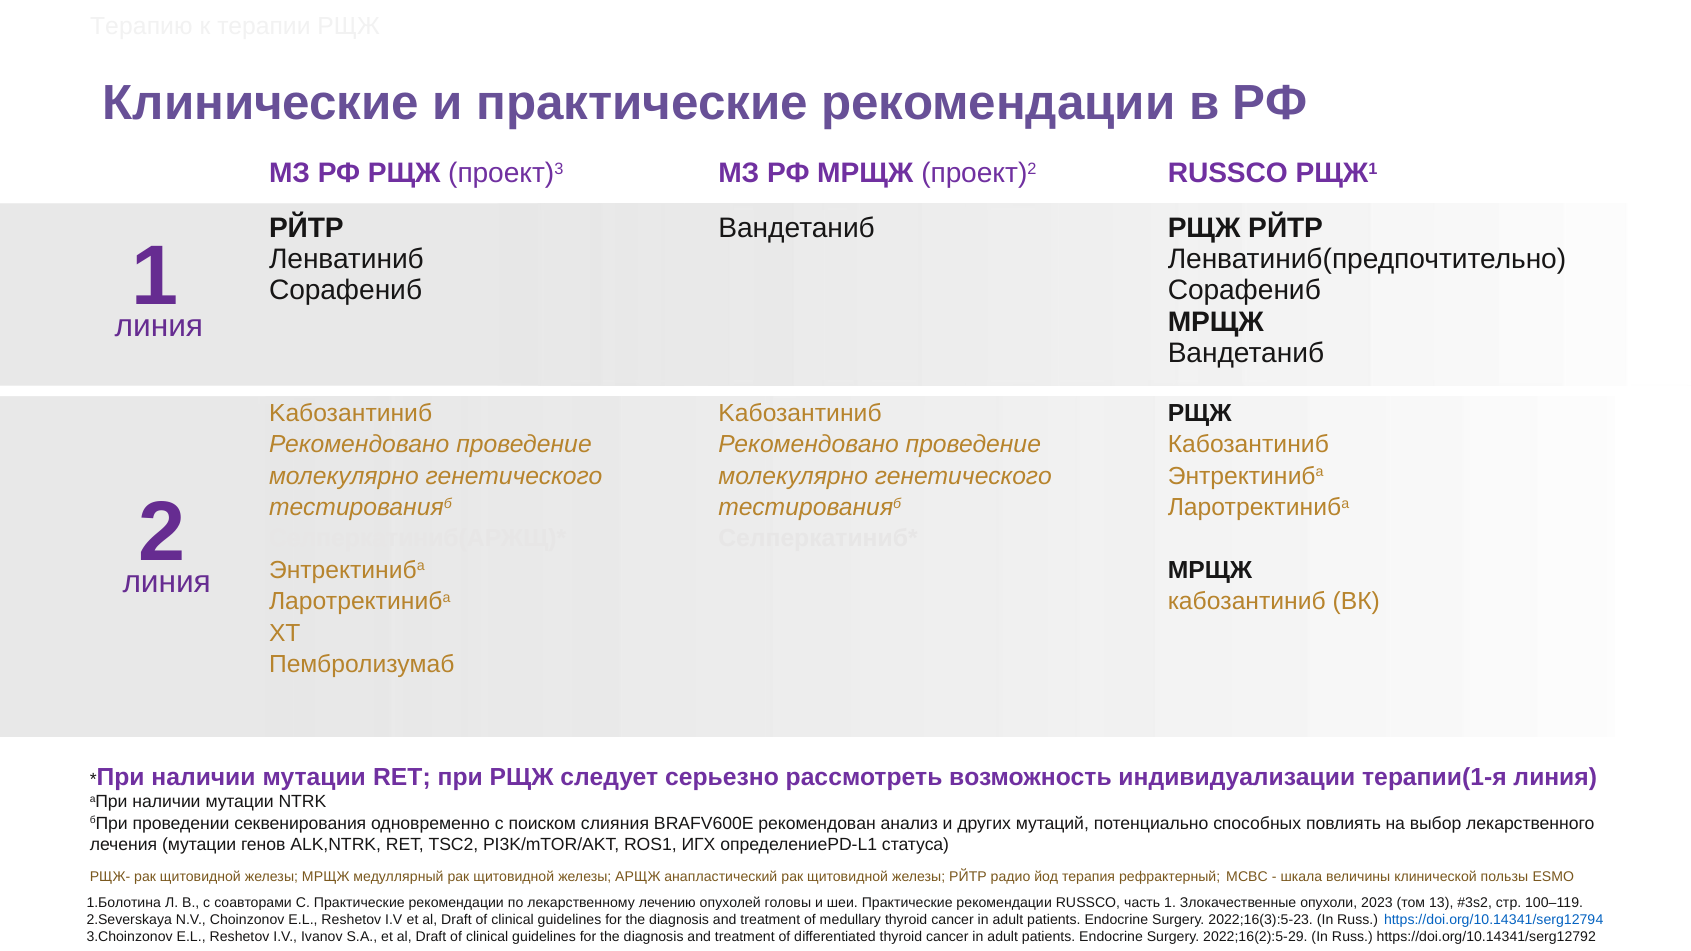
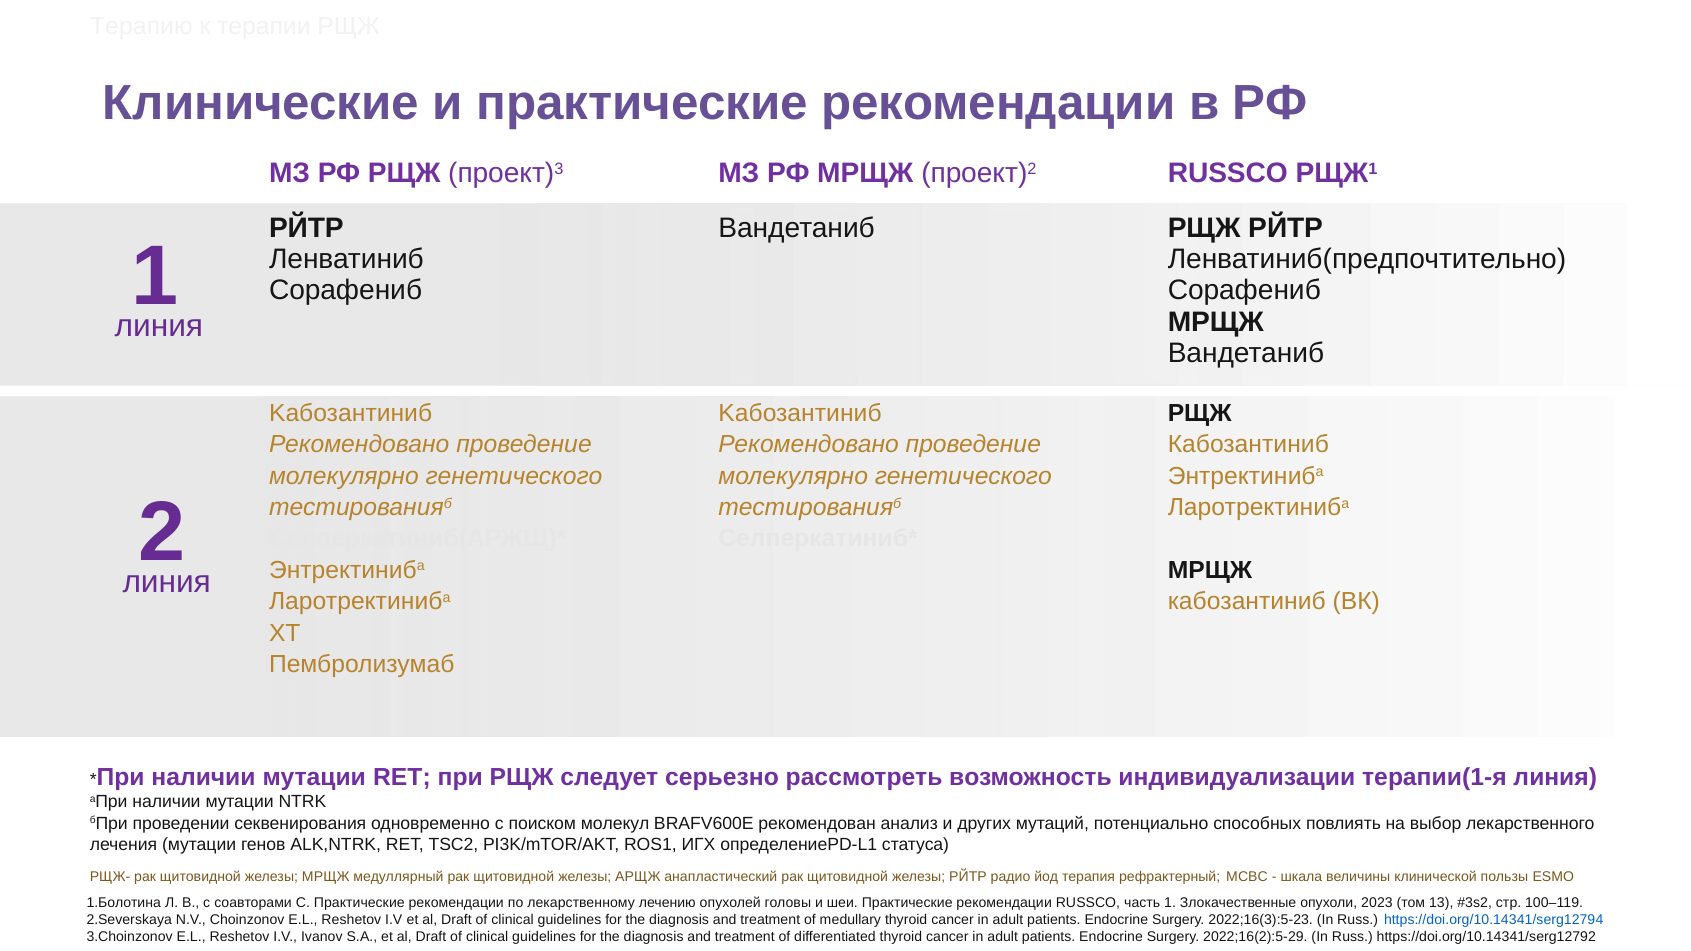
слияния: слияния -> молекул (615, 823)
